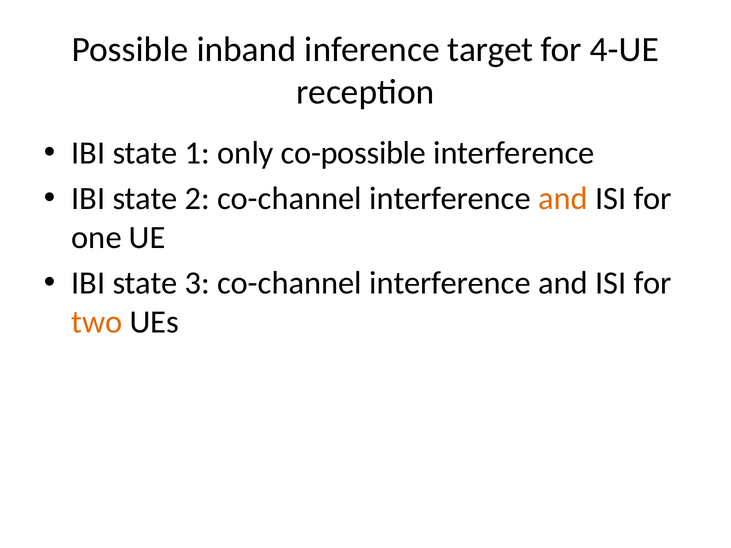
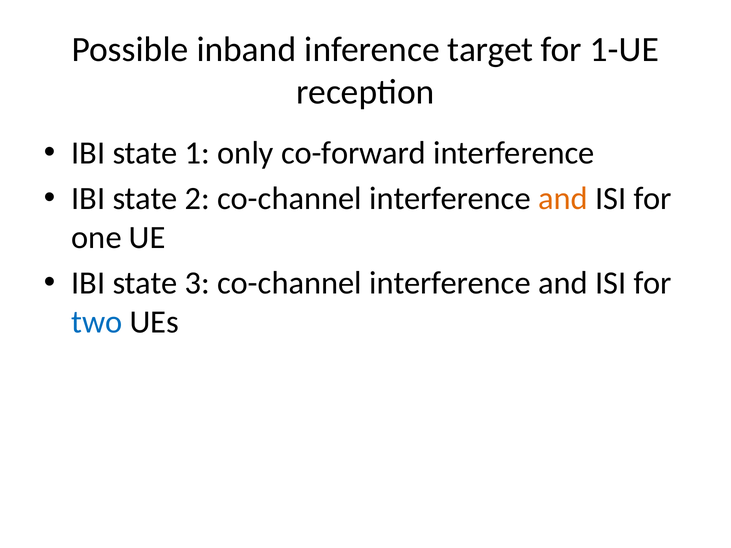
4-UE: 4-UE -> 1-UE (624, 49)
co-possible: co-possible -> co-forward (353, 153)
two colour: orange -> blue (97, 322)
